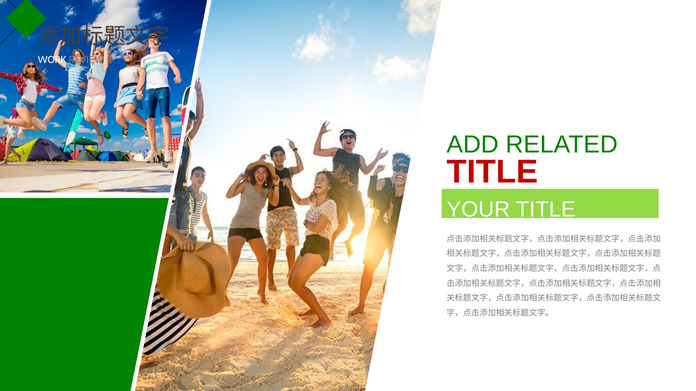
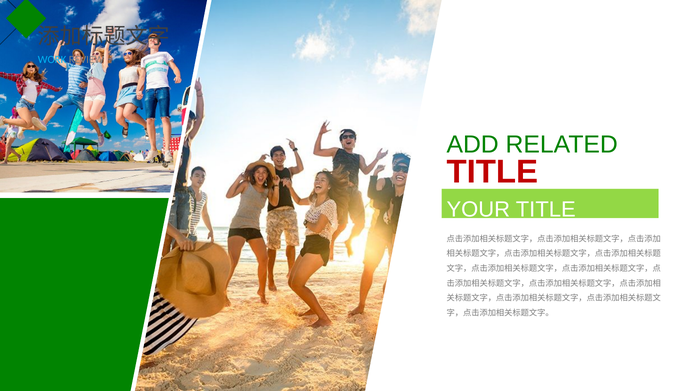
WORK colour: white -> light blue (52, 60)
